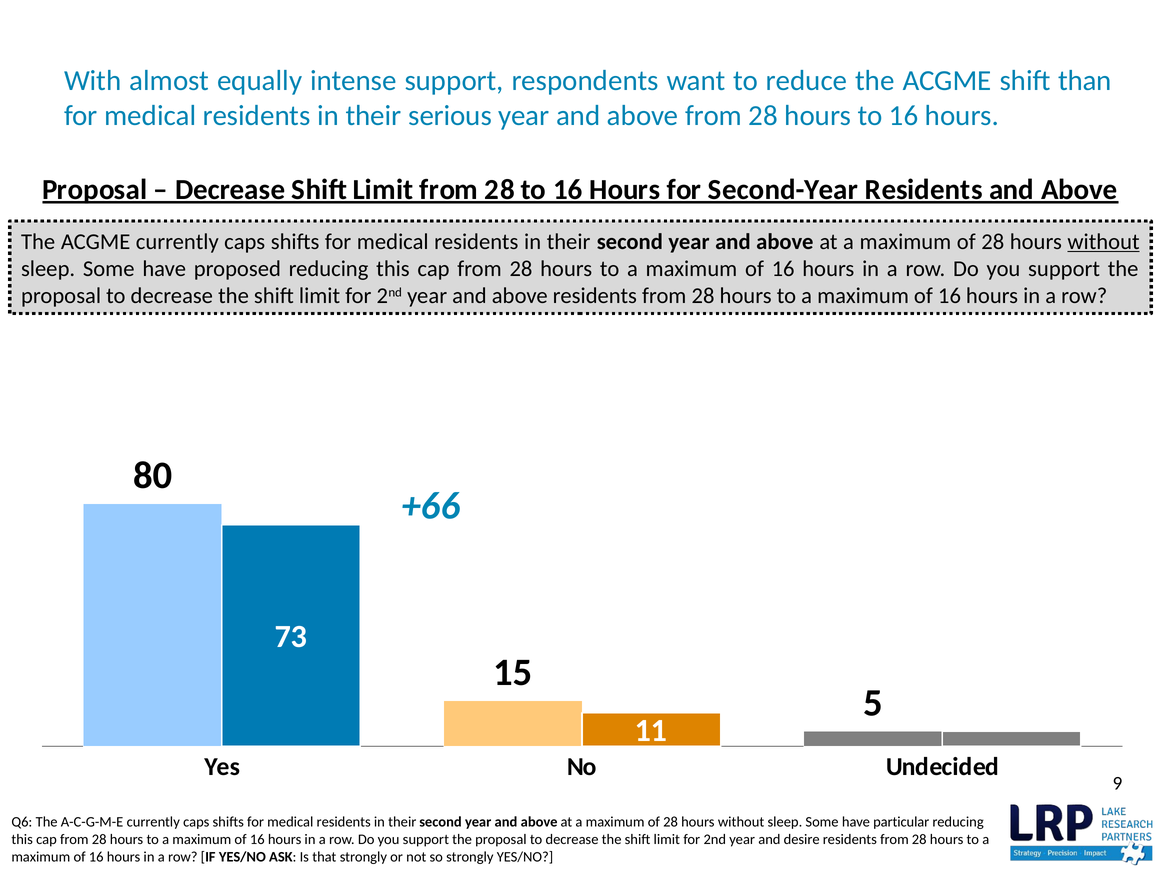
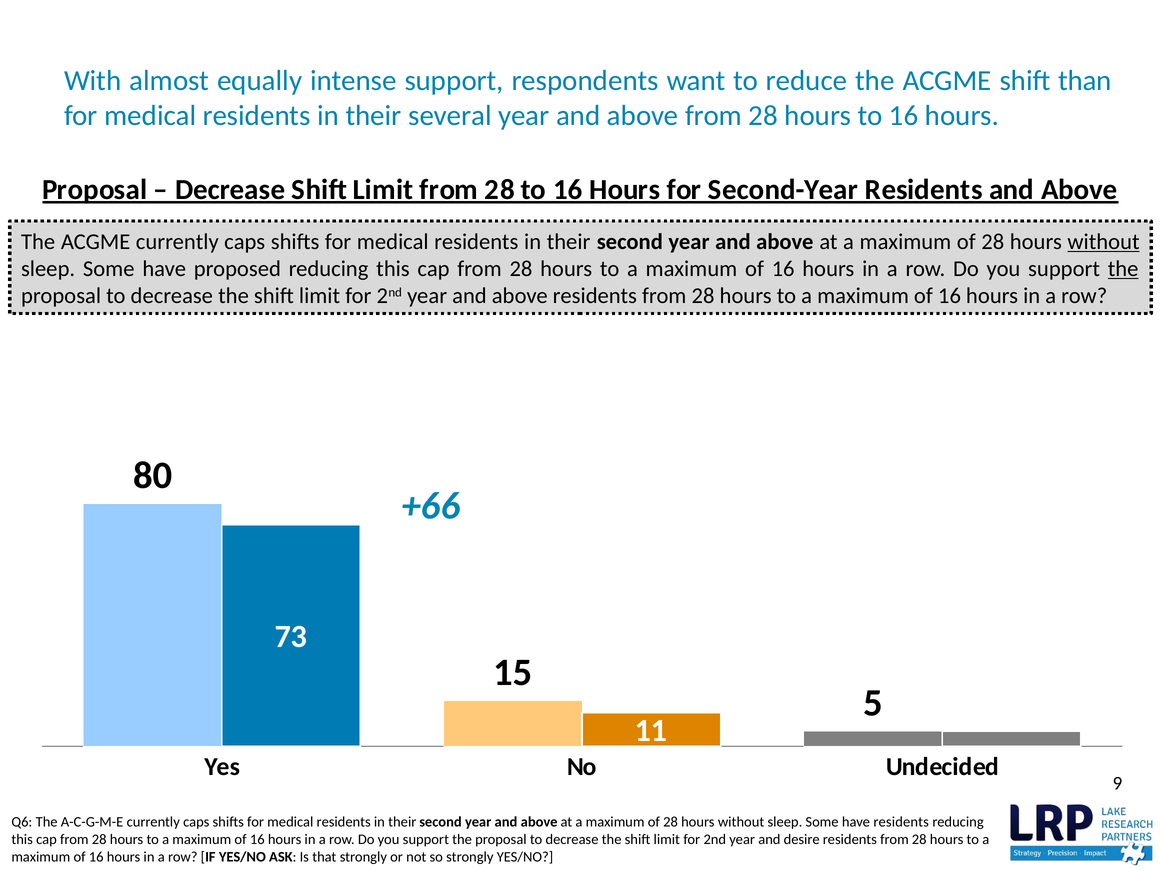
serious: serious -> several (450, 116)
the underline: none -> present (1123, 269)
have particular: particular -> residents (901, 822)
